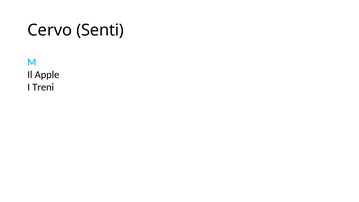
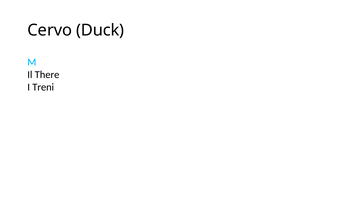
Senti: Senti -> Duck (100, 30)
Apple: Apple -> There (47, 75)
